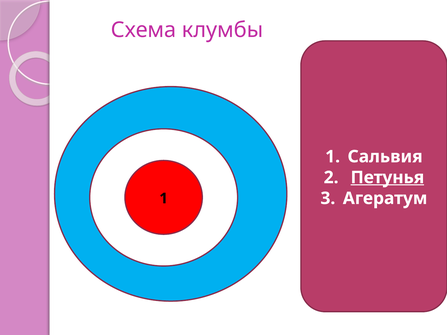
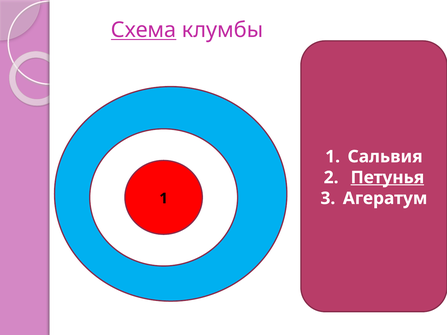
Схема underline: none -> present (144, 30)
